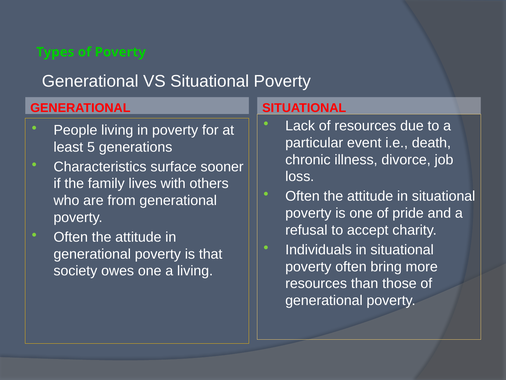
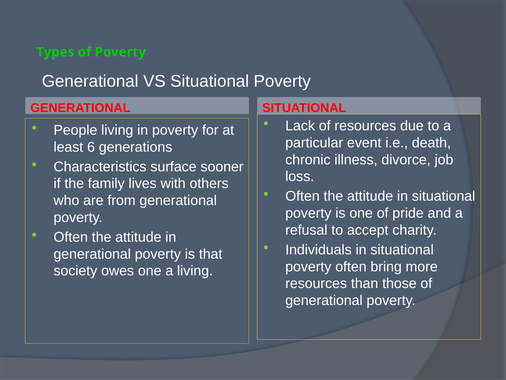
5: 5 -> 6 (91, 147)
